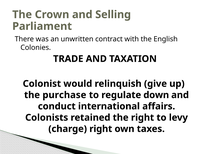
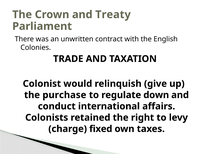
Selling: Selling -> Treaty (113, 15)
charge right: right -> fixed (101, 129)
